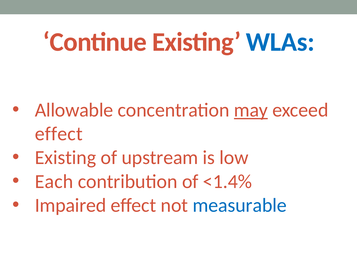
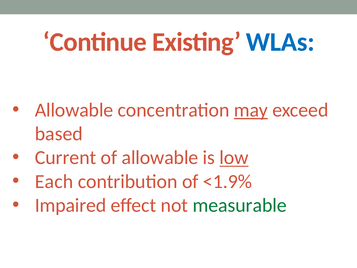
effect: effect -> based (59, 134)
Existing: Existing -> Current (66, 158)
of upstream: upstream -> allowable (160, 158)
low underline: none -> present (234, 158)
<1.4%: <1.4% -> <1.9% (228, 181)
measurable colour: blue -> green (240, 205)
